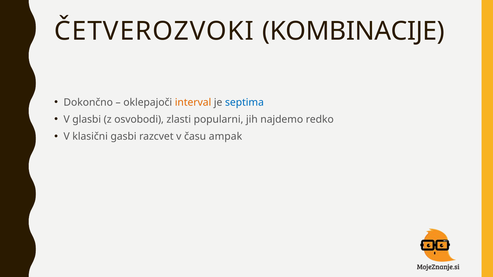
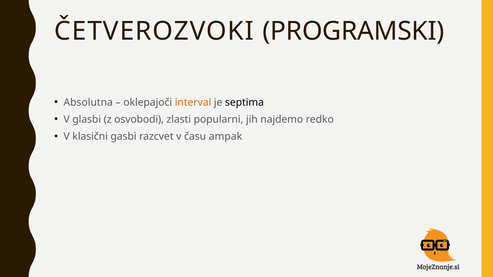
KOMBINACIJE: KOMBINACIJE -> PROGRAMSKI (353, 31)
Dokončno: Dokončno -> Absolutna (88, 102)
septima colour: blue -> black (244, 102)
